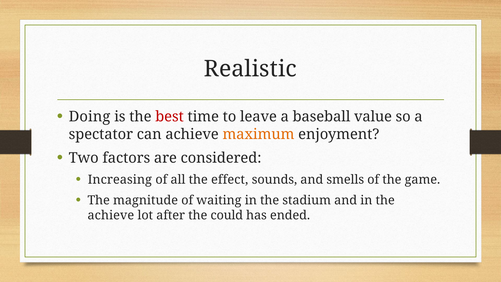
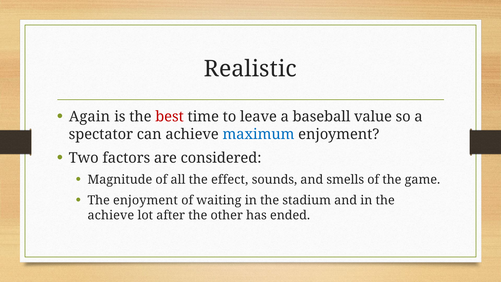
Doing: Doing -> Again (90, 117)
maximum colour: orange -> blue (258, 134)
Increasing: Increasing -> Magnitude (120, 180)
The magnitude: magnitude -> enjoyment (145, 200)
could: could -> other (227, 215)
